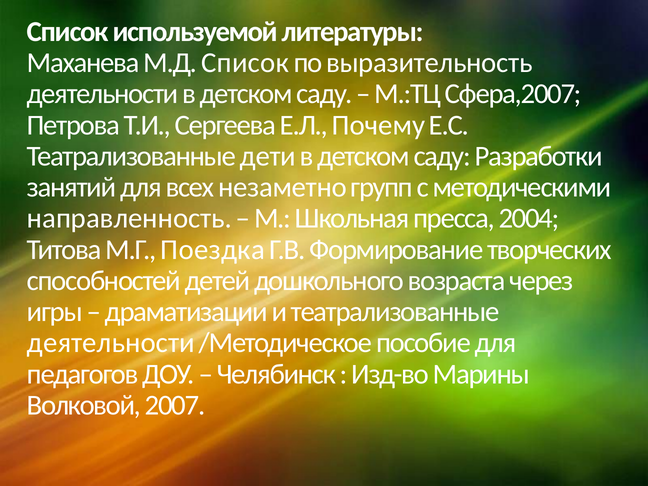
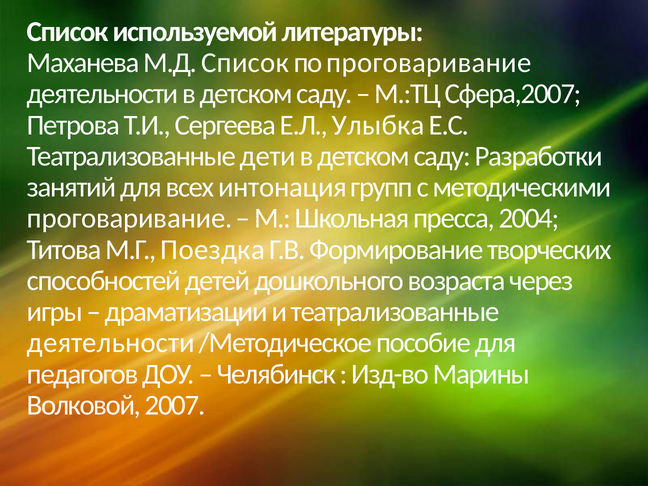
по выразительность: выразительность -> проговаривание (429, 63)
Почему: Почему -> Улыбка (378, 125)
незаметно: незаметно -> интонация (282, 187)
направленность: направленность -> проговаривание (130, 218)
